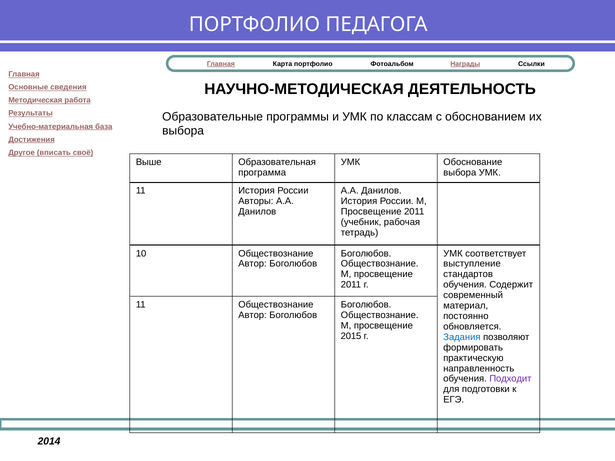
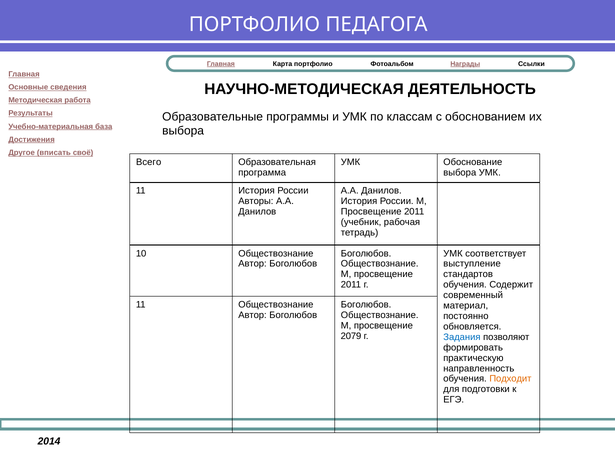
Выше: Выше -> Всего (149, 162)
2015: 2015 -> 2079 (351, 336)
Подходит colour: purple -> orange (510, 379)
